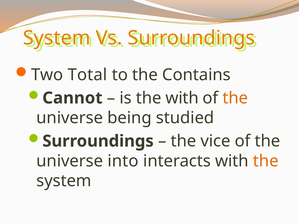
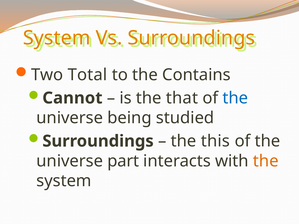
the with: with -> that (182, 98)
the colour: orange -> blue (235, 98)
vice: vice -> this (215, 141)
into: into -> part (123, 161)
